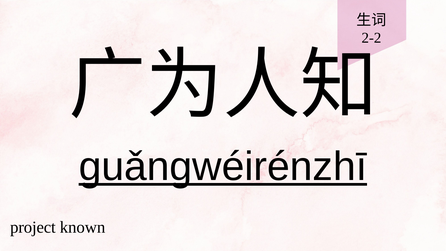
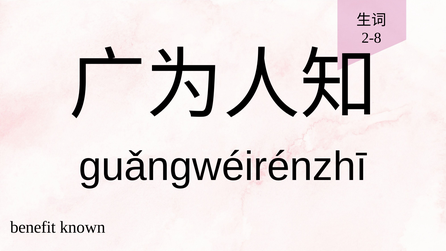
2-2: 2-2 -> 2-8 (371, 38)
guǎngwéirénzhī underline: present -> none (223, 167)
project: project -> benefit (33, 227)
